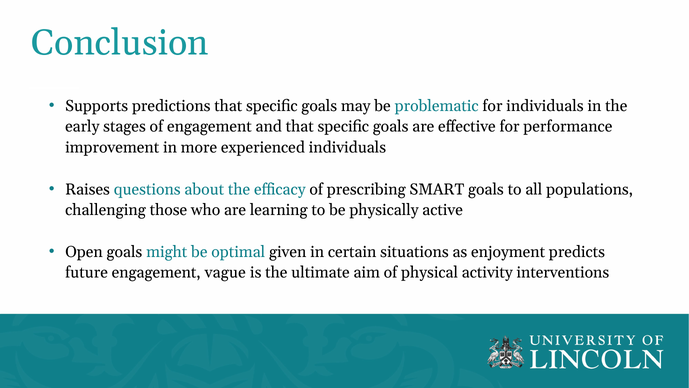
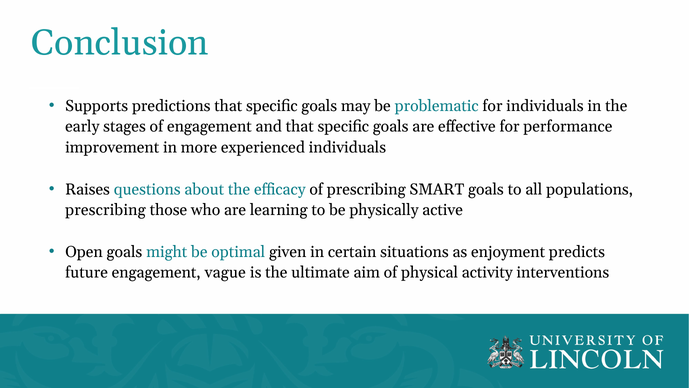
challenging: challenging -> prescribing (105, 210)
